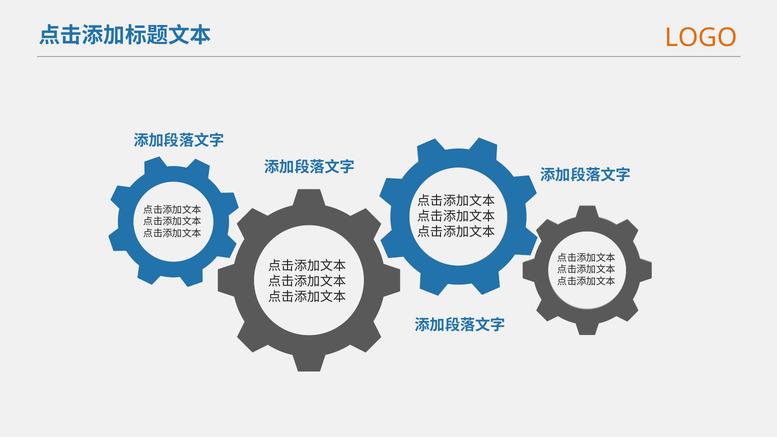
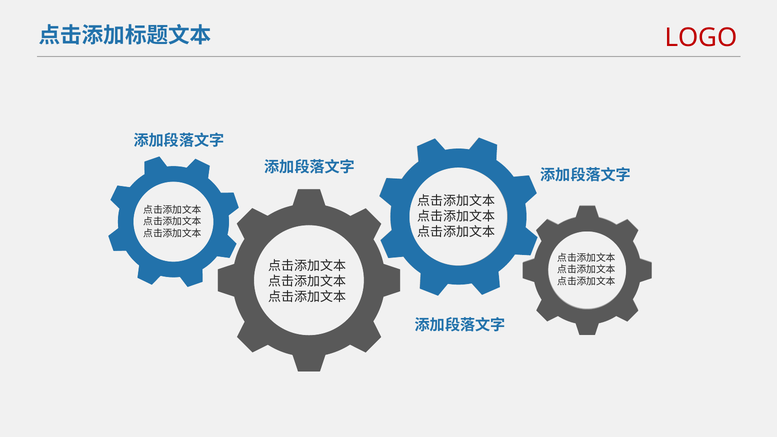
LOGO colour: orange -> red (701, 38)
